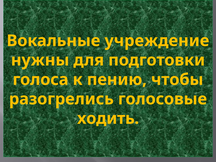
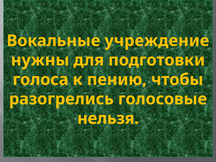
ходить: ходить -> нельзя (108, 118)
